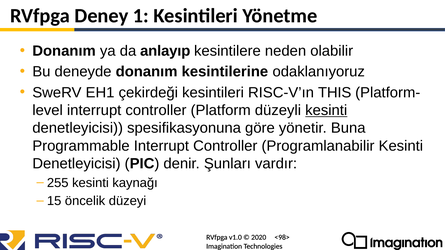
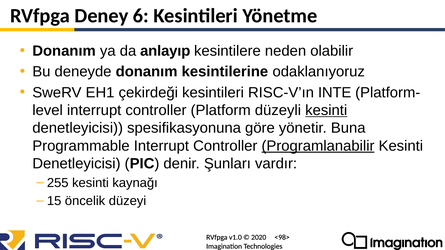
1: 1 -> 6 (141, 16)
THIS: THIS -> INTE (335, 93)
Programlanabilir underline: none -> present (318, 146)
